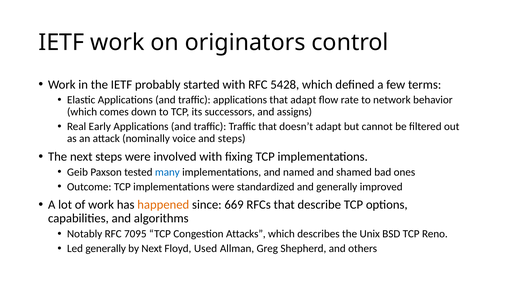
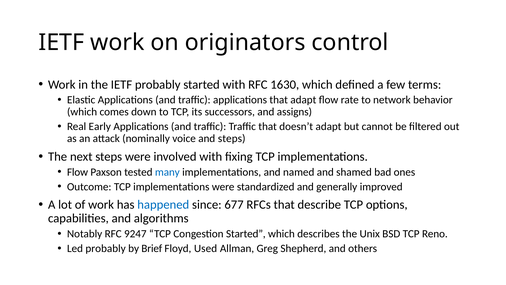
5428: 5428 -> 1630 (285, 84)
Geib: Geib -> Flow (78, 172)
happened colour: orange -> blue (163, 205)
669: 669 -> 677 (234, 205)
7095: 7095 -> 9247 (135, 234)
Congestion Attacks: Attacks -> Started (246, 234)
Led generally: generally -> probably (106, 248)
by Next: Next -> Brief (152, 248)
